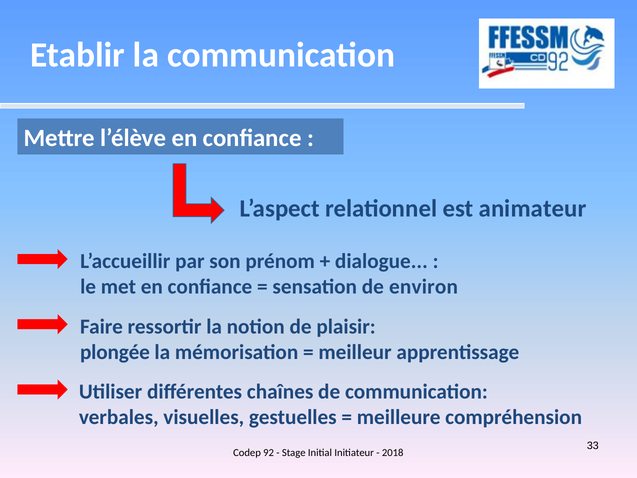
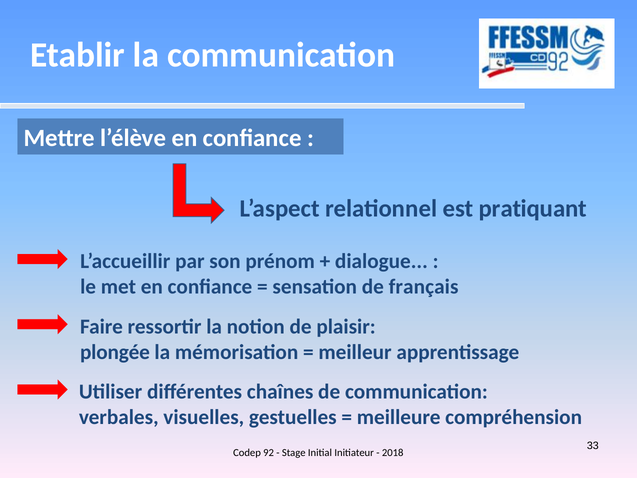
animateur: animateur -> pratiquant (533, 208)
environ: environ -> français (424, 287)
